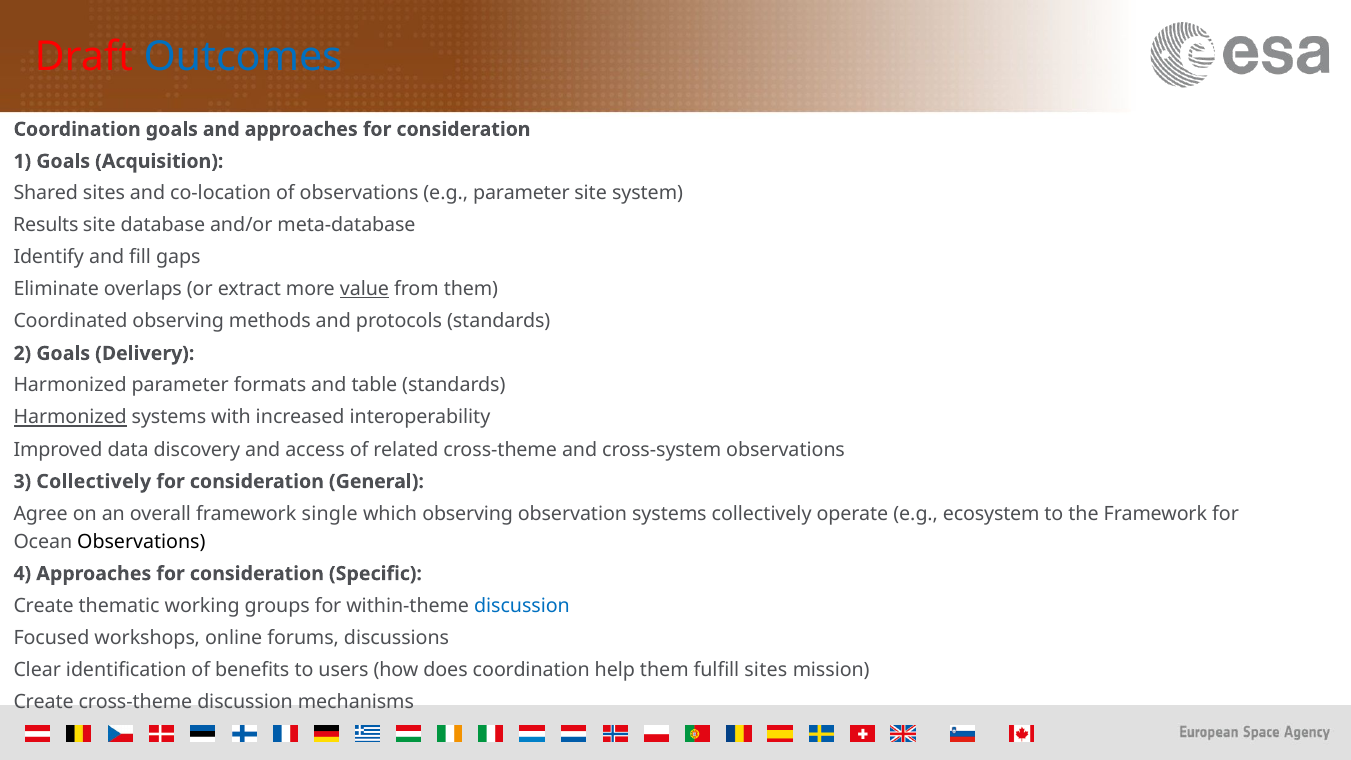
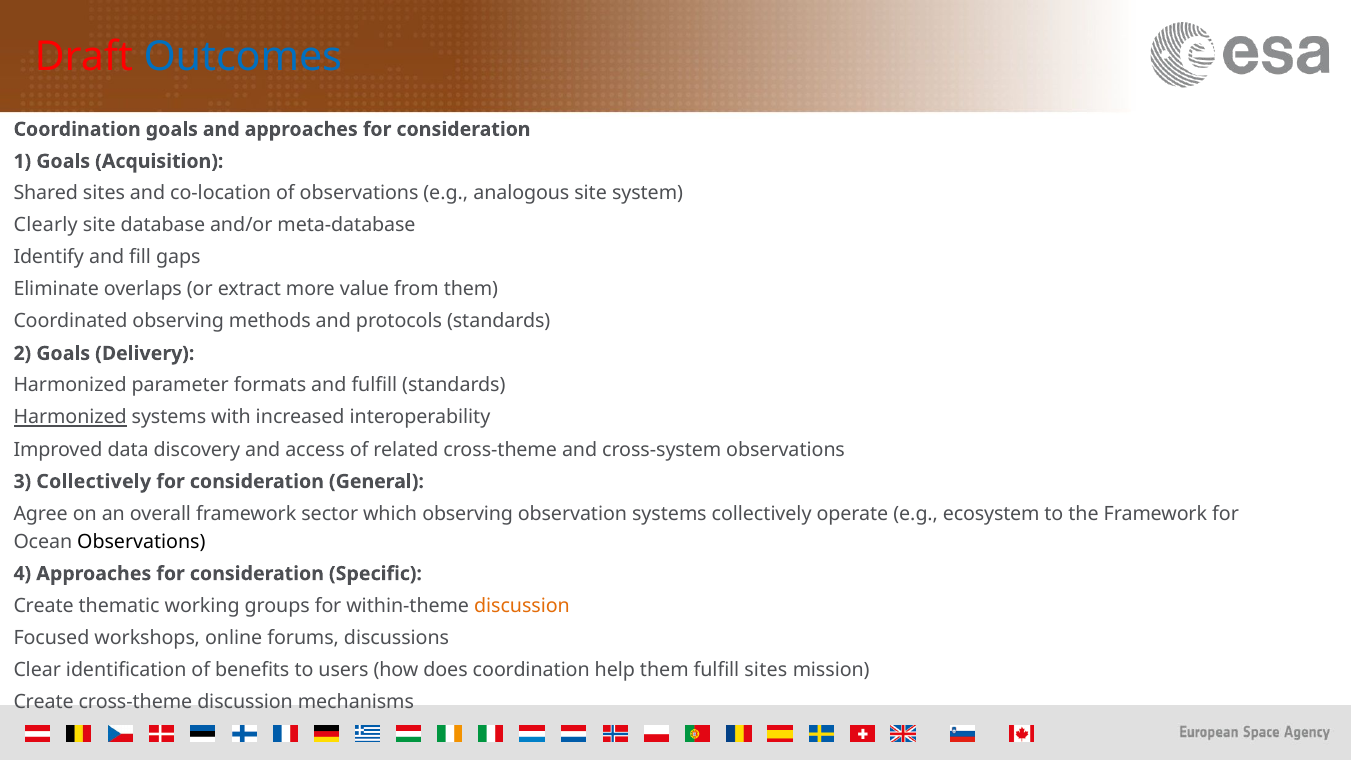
e.g parameter: parameter -> analogous (521, 193)
Results: Results -> Clearly (46, 225)
value underline: present -> none (364, 289)
and table: table -> fulfill (374, 385)
single: single -> sector (330, 514)
discussion colour: blue -> orange (522, 606)
